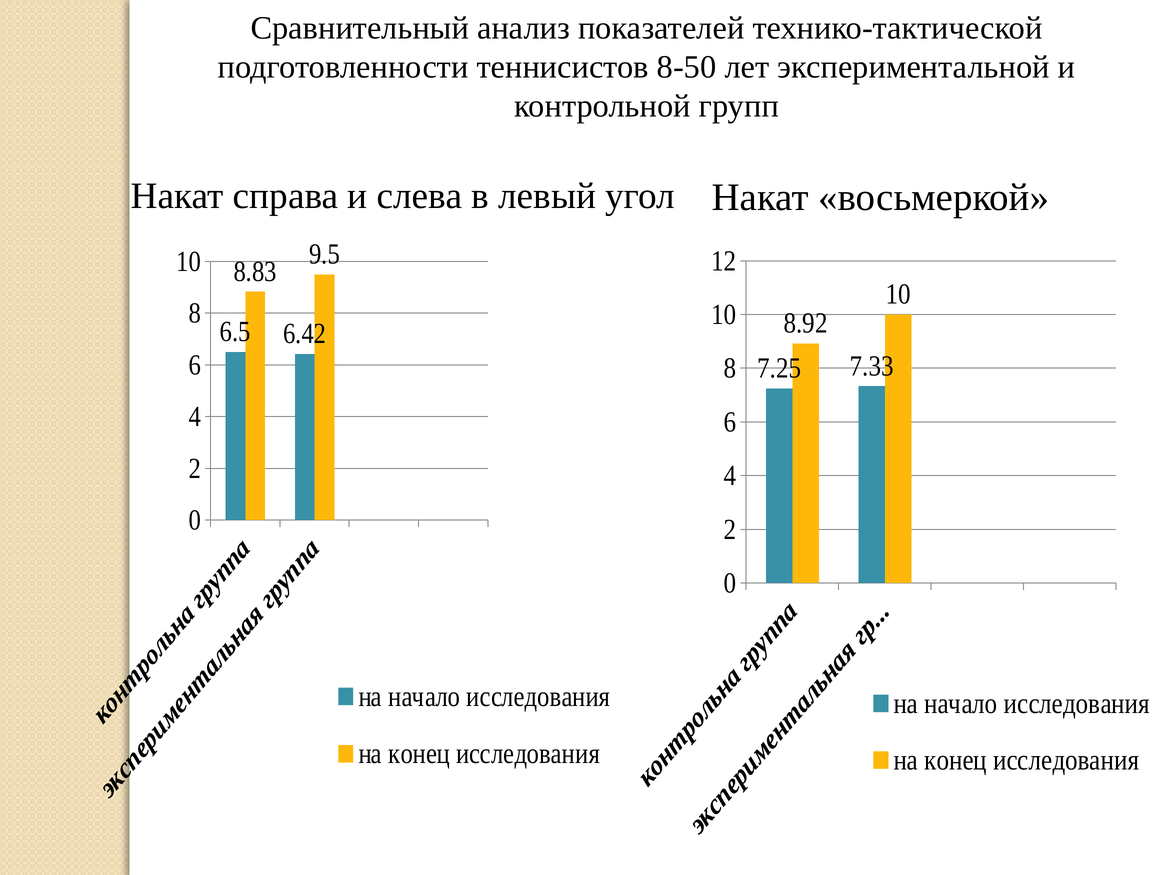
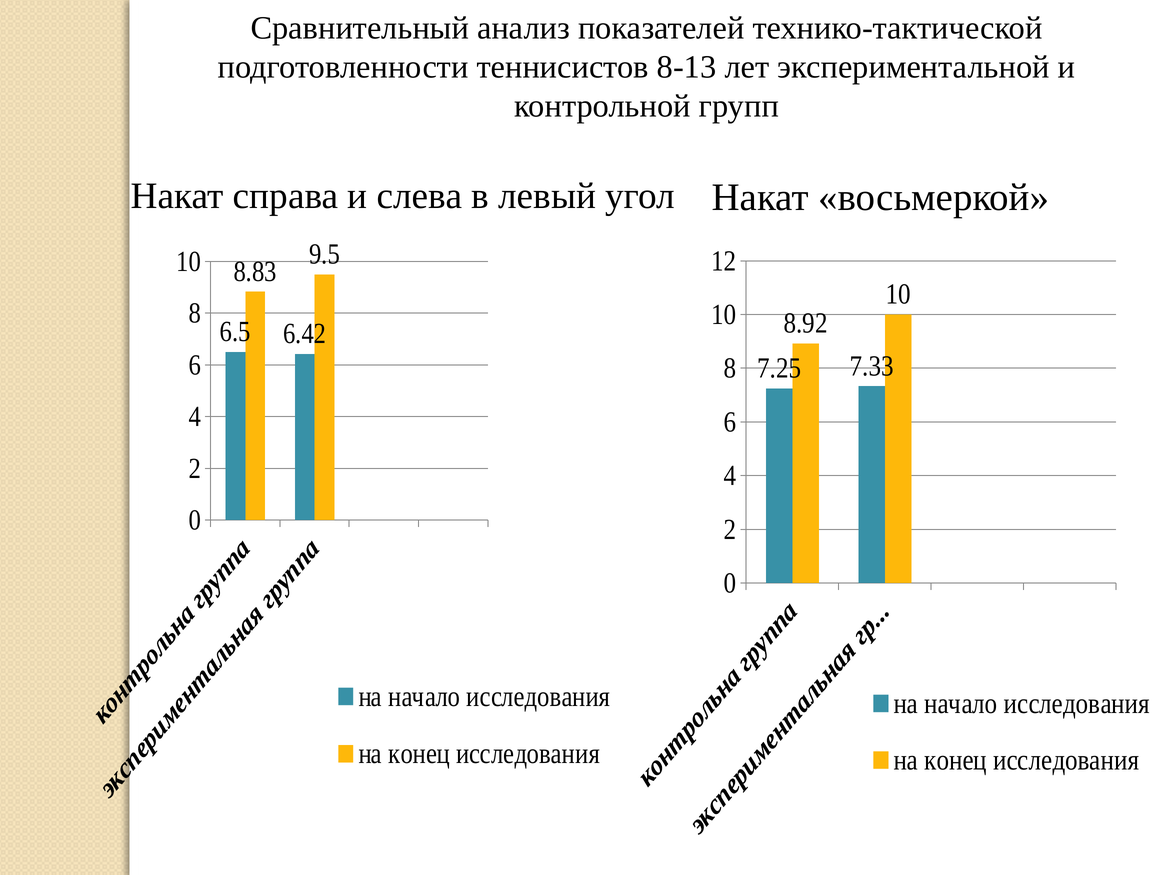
8-50: 8-50 -> 8-13 (687, 67)
